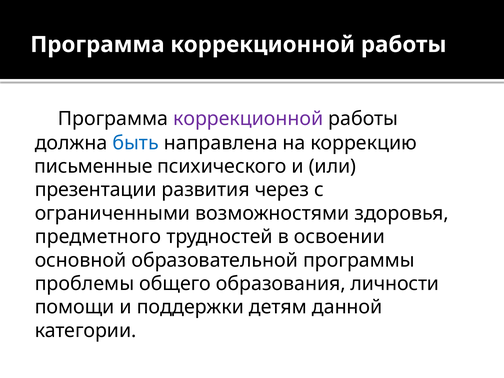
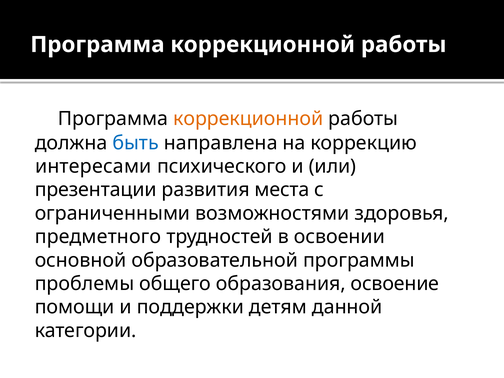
коррекционной colour: purple -> orange (248, 119)
письменные: письменные -> интересами (93, 166)
через: через -> места (282, 190)
личности: личности -> освоение (395, 284)
